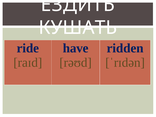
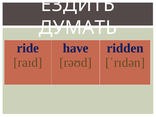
КУШАТЬ: КУШАТЬ -> ДУМАТЬ (78, 28)
